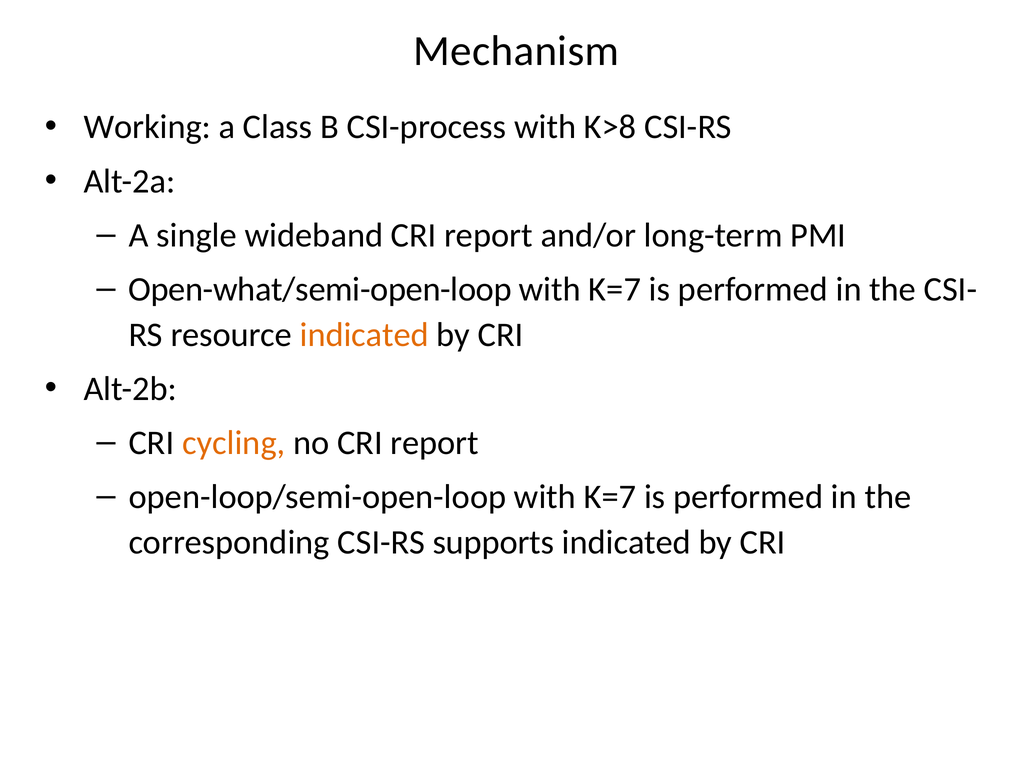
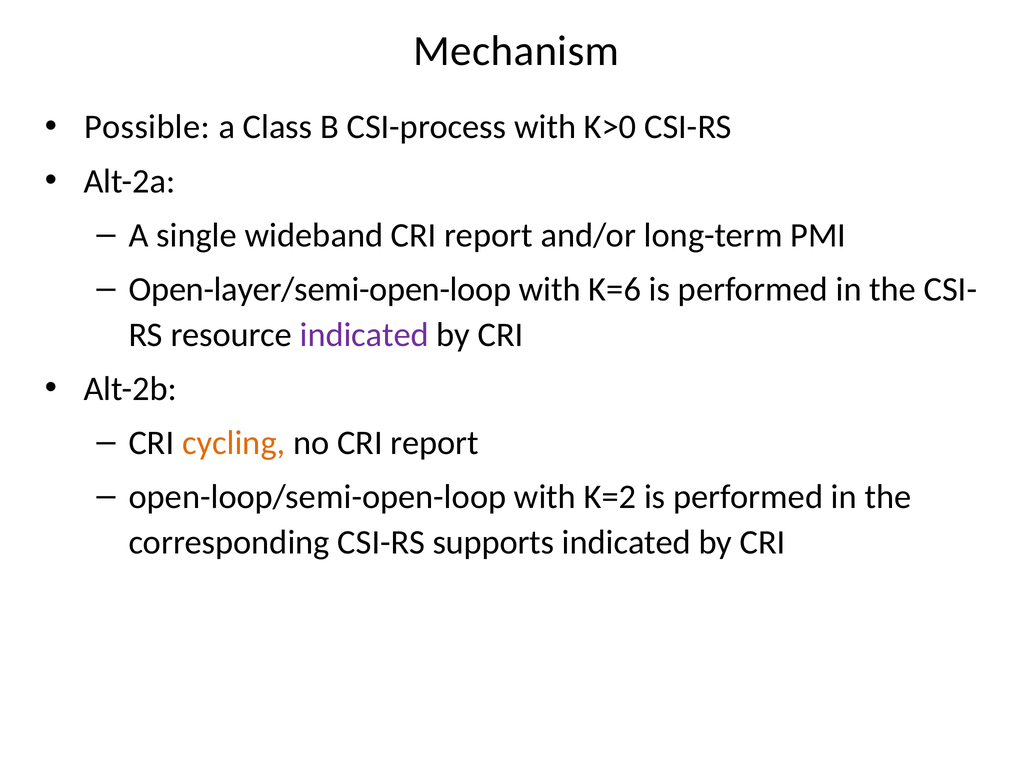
Working: Working -> Possible (147, 127)
K>8: K>8 -> K>0 (610, 127)
Open-what/semi-open-loop: Open-what/semi-open-loop -> Open-layer/semi-open-loop (320, 289)
K=7: K=7 -> K=6 (615, 289)
indicated colour: orange -> purple (364, 335)
open-loop/semi-open-loop with K=7: K=7 -> K=2 (610, 497)
